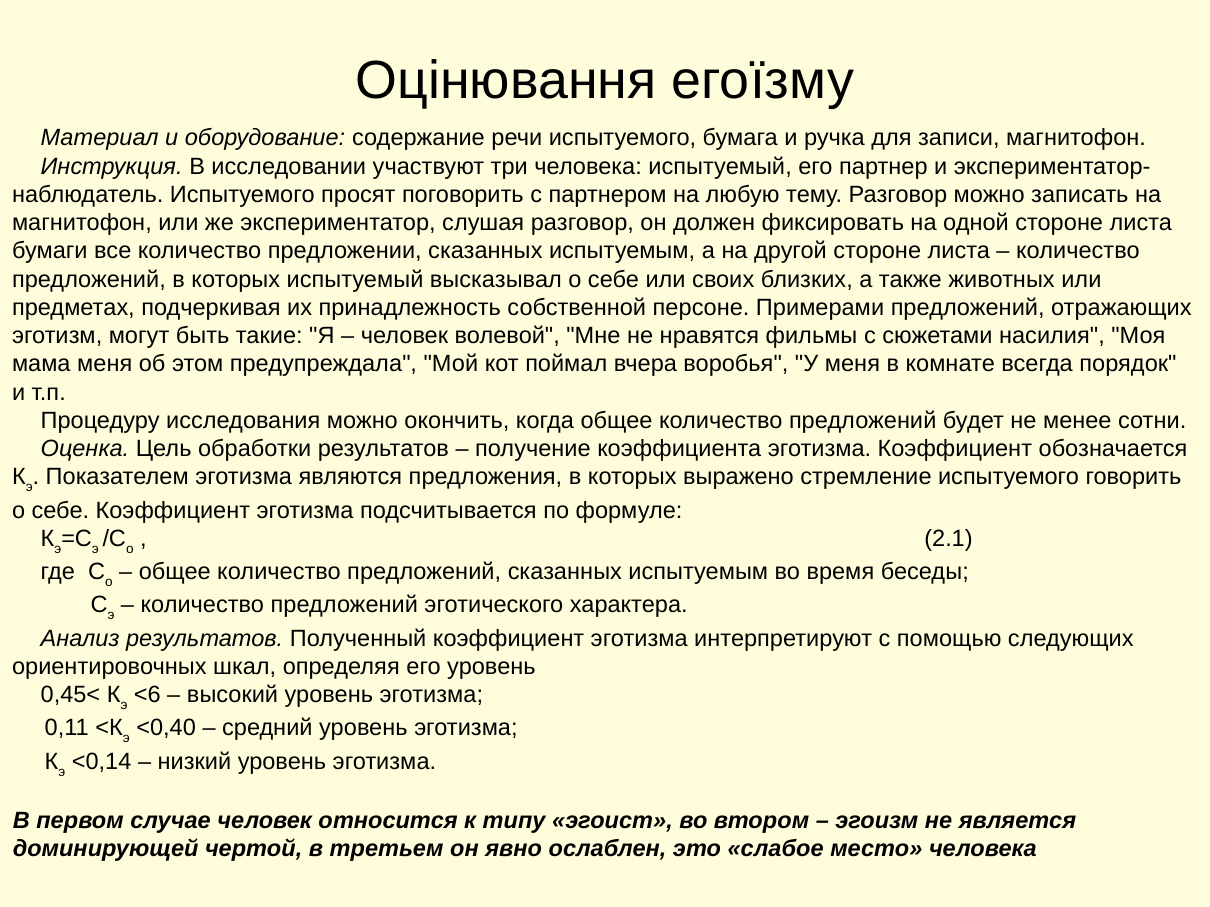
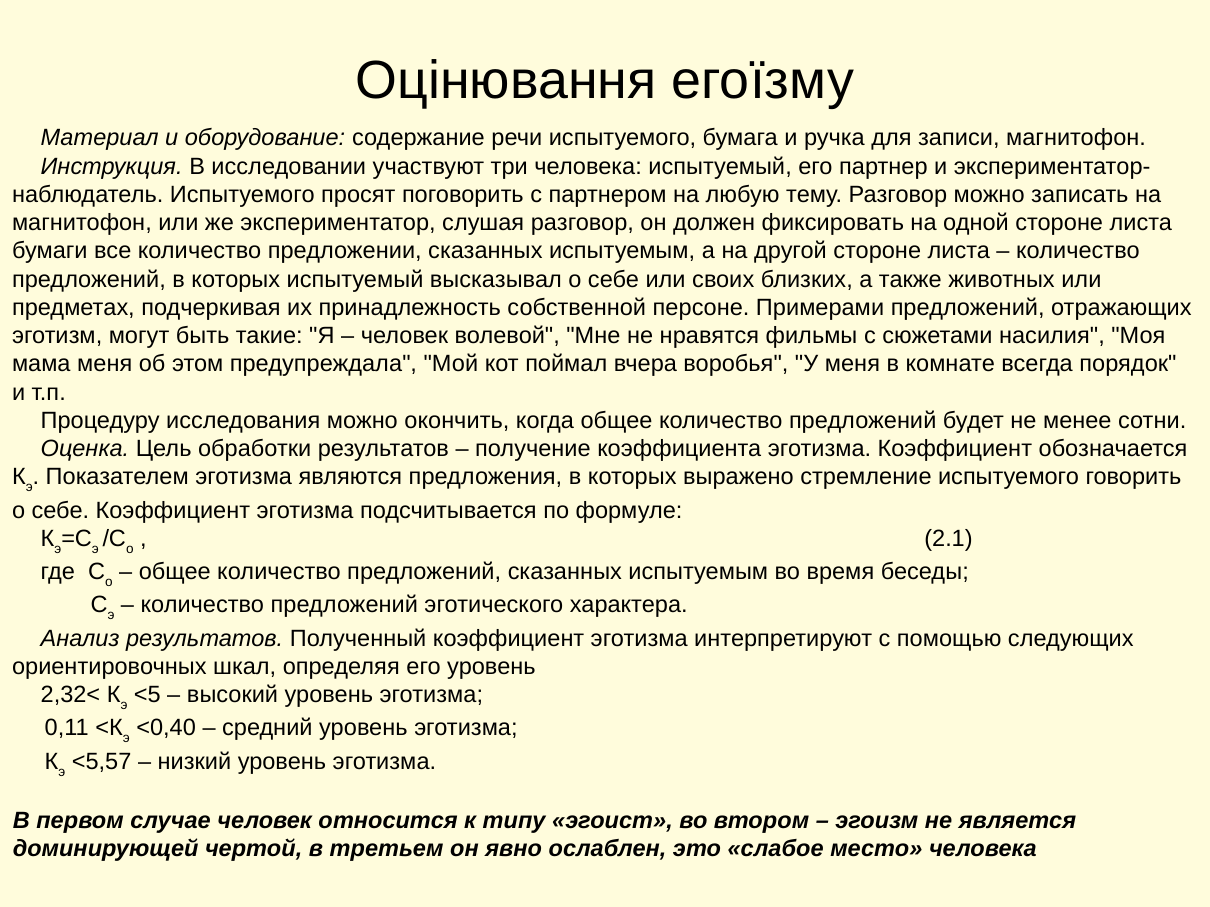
0,45<: 0,45< -> 2,32< (70, 695)
<6: <6 -> <5 (147, 695)
<0,14: <0,14 -> <5,57 (102, 762)
